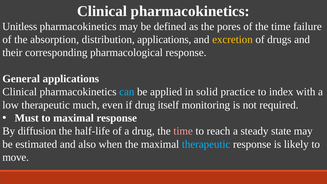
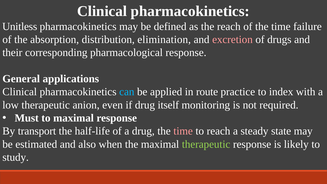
the pores: pores -> reach (229, 26)
distribution applications: applications -> elimination (164, 40)
excretion colour: yellow -> pink (232, 40)
solid: solid -> route (207, 92)
much: much -> anion (86, 105)
diffusion: diffusion -> transport (37, 131)
therapeutic colour: light blue -> light green (206, 144)
move: move -> study (16, 157)
